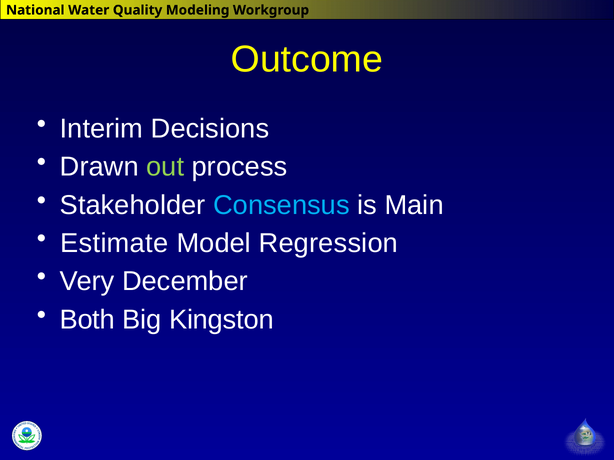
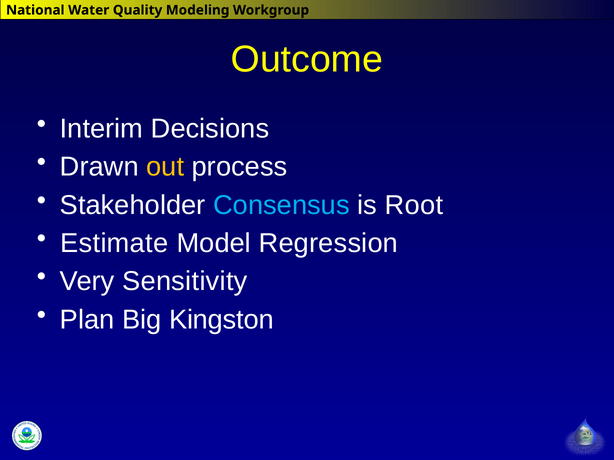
out colour: light green -> yellow (165, 167)
Main: Main -> Root (414, 205)
December: December -> Sensitivity (185, 282)
Both: Both -> Plan (87, 320)
